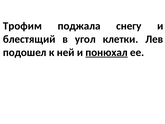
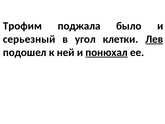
снегу: снегу -> было (129, 26)
блестящий: блестящий -> серьезный (29, 39)
Лев underline: none -> present (154, 39)
